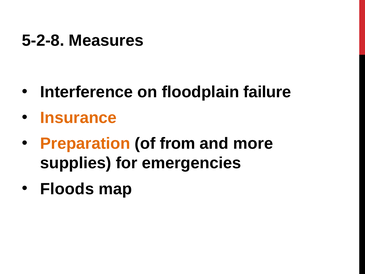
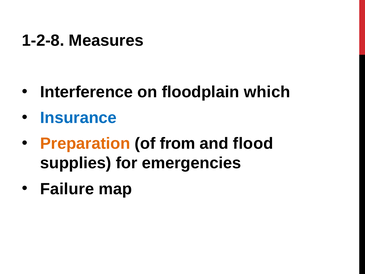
5-2-8: 5-2-8 -> 1-2-8 (43, 40)
failure: failure -> which (267, 92)
Insurance colour: orange -> blue (78, 118)
more: more -> flood (253, 143)
Floods: Floods -> Failure (67, 189)
